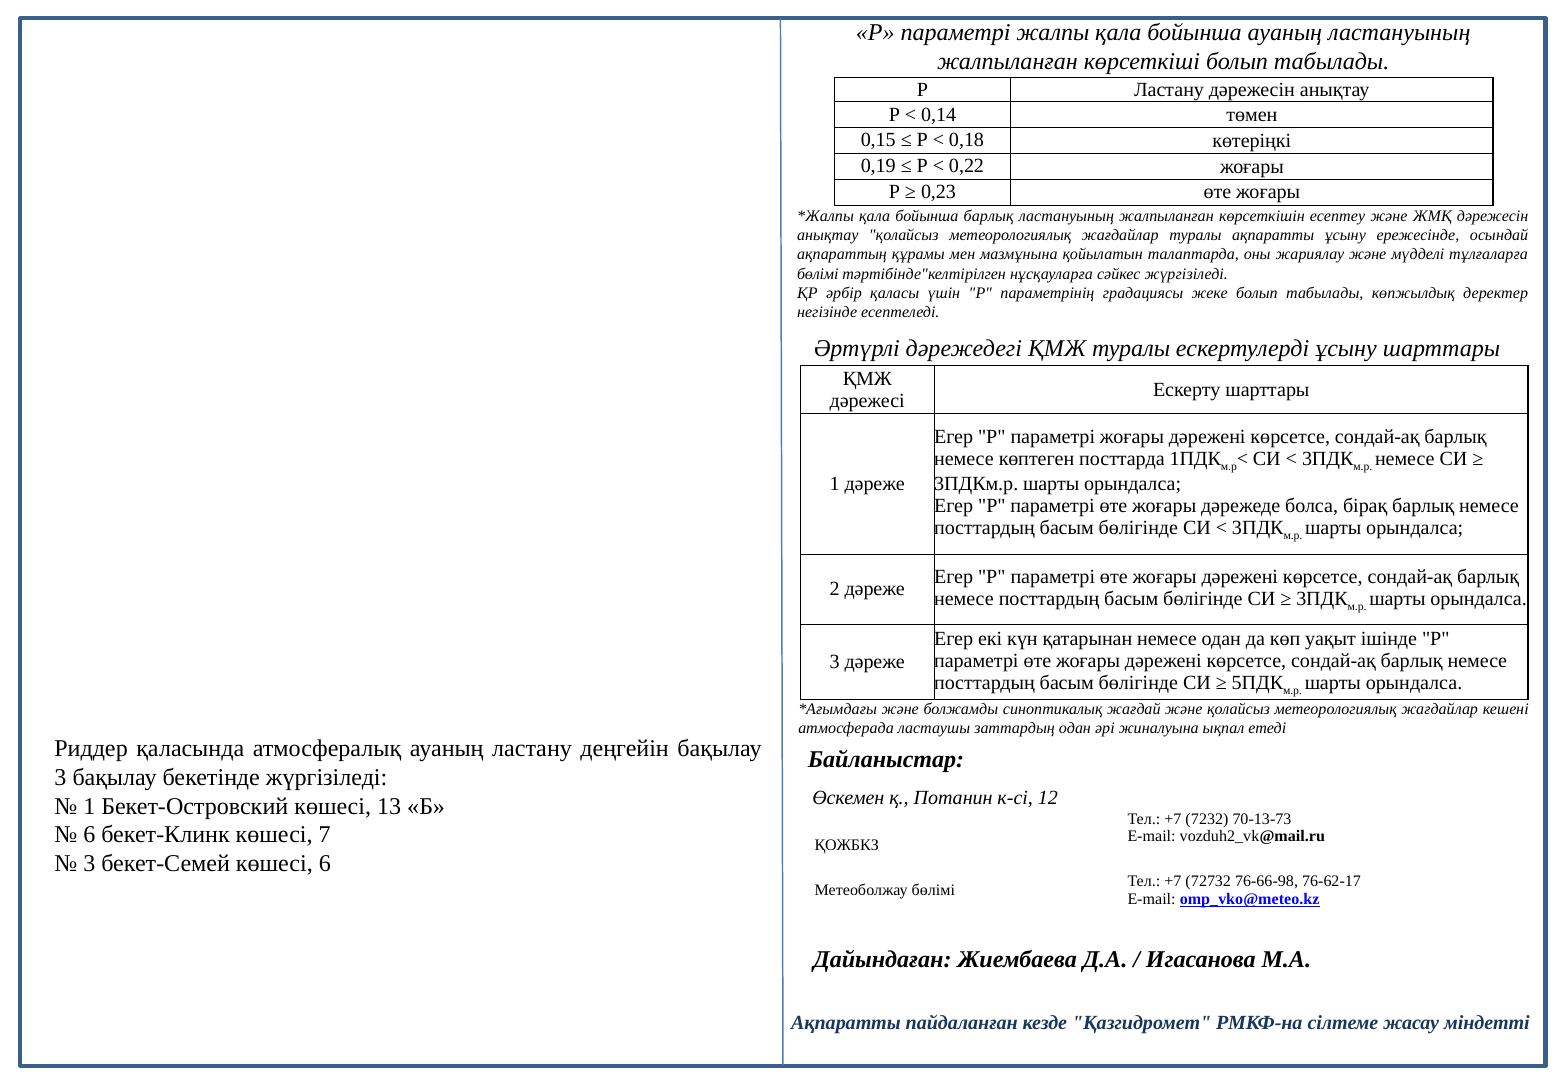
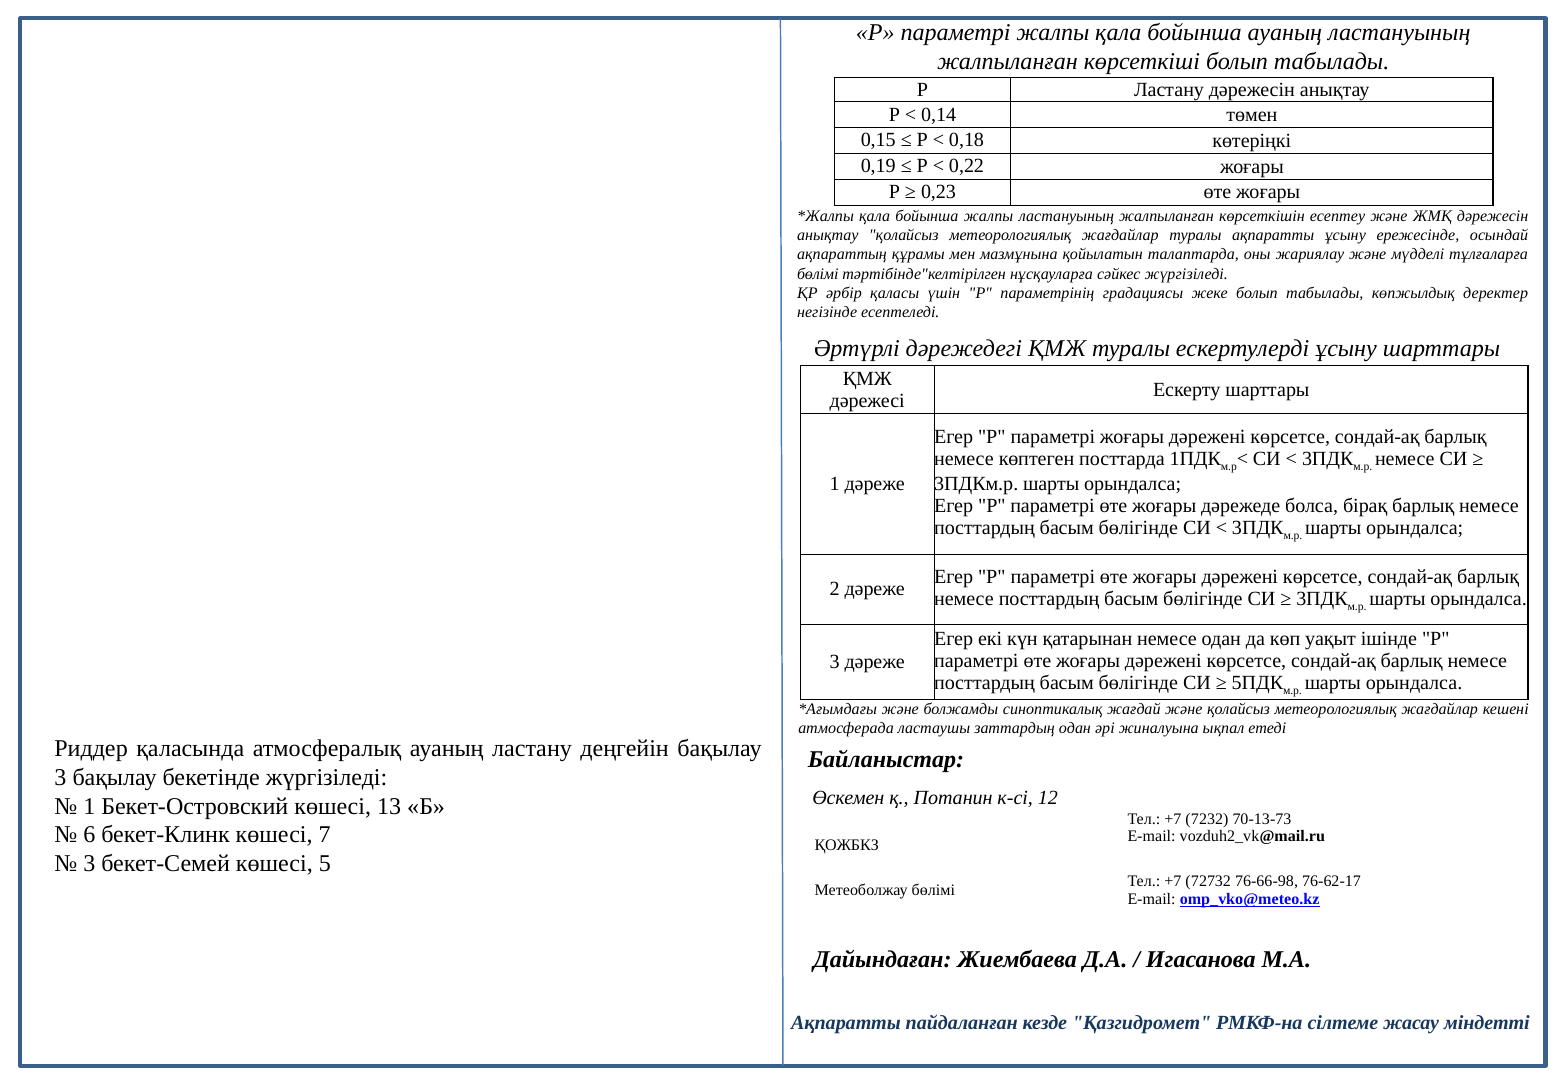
бойынша барлық: барлық -> жалпы (989, 216)
көшесі 6: 6 -> 5 (325, 864)
